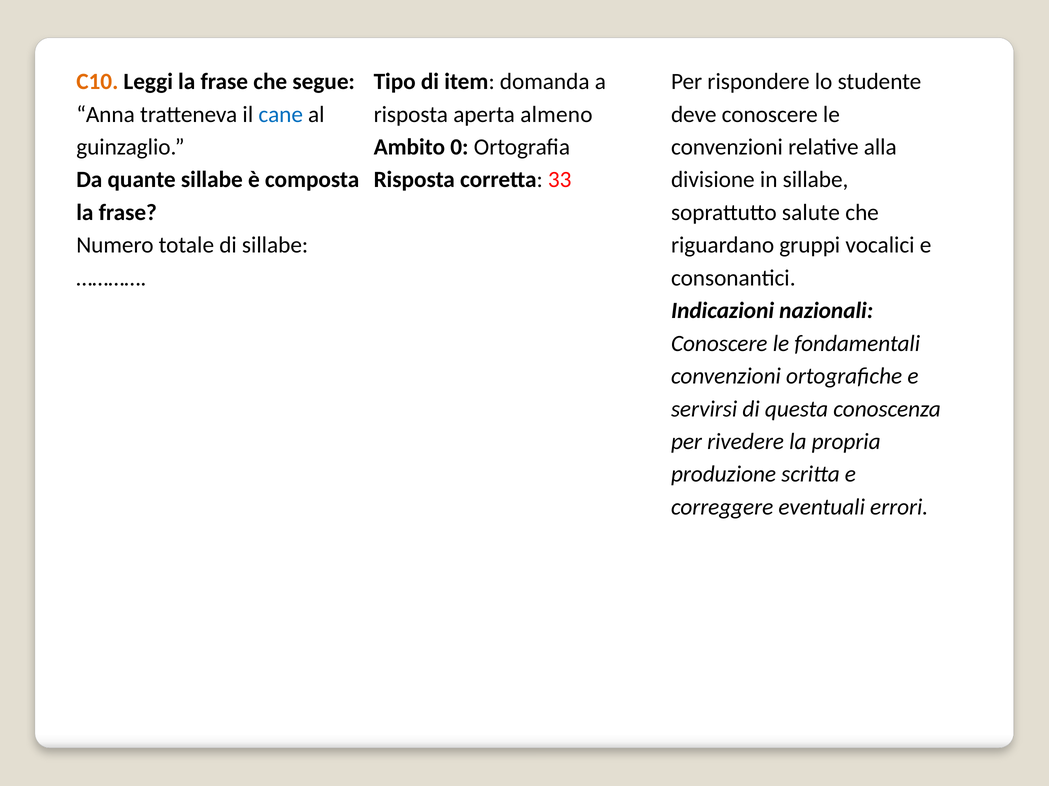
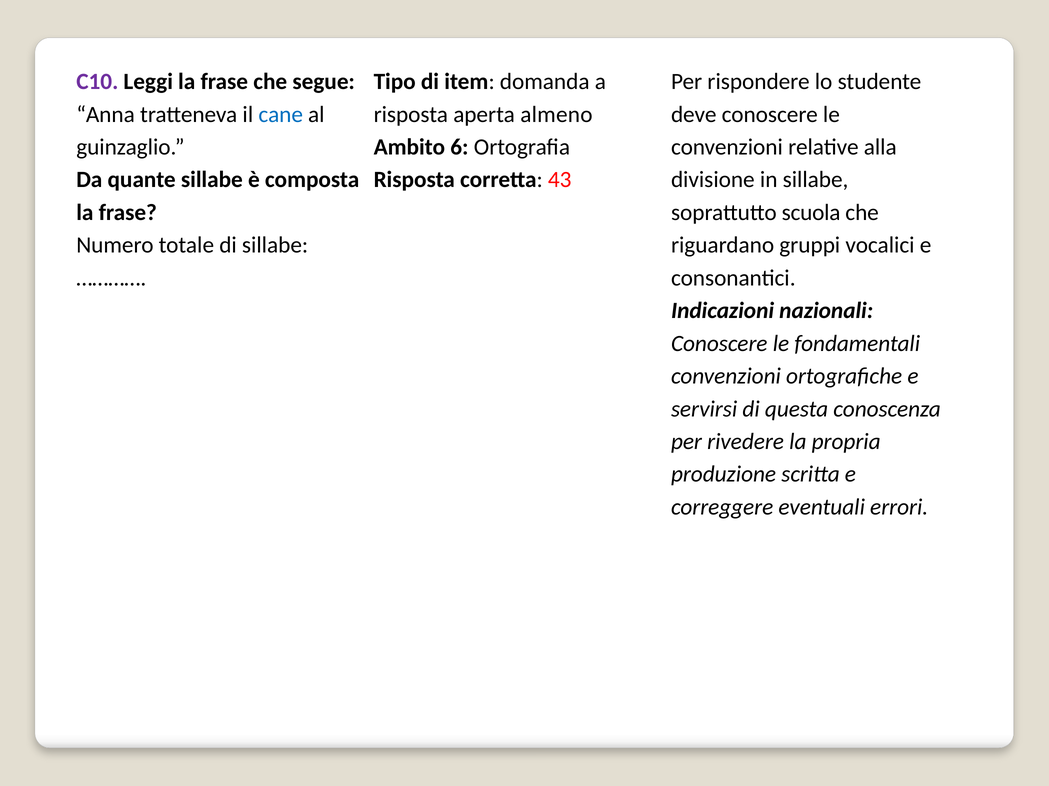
C10 colour: orange -> purple (97, 82)
0: 0 -> 6 (459, 147)
33: 33 -> 43 (560, 180)
salute: salute -> scuola (811, 213)
